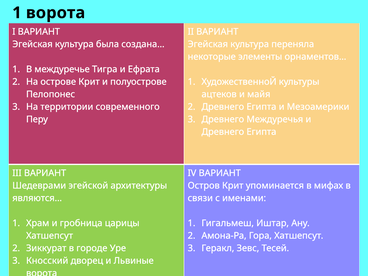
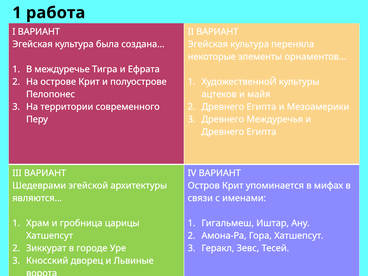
1 ворота: ворота -> работа (56, 13)
